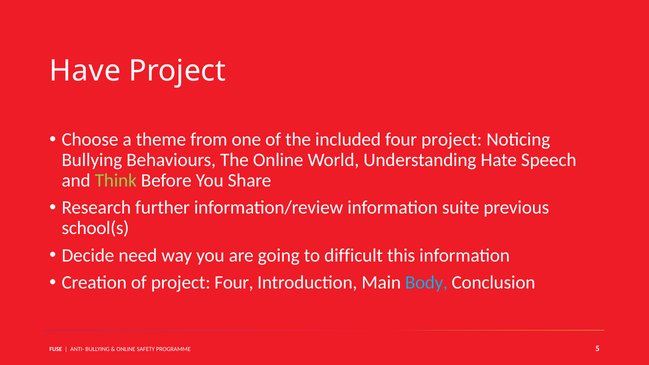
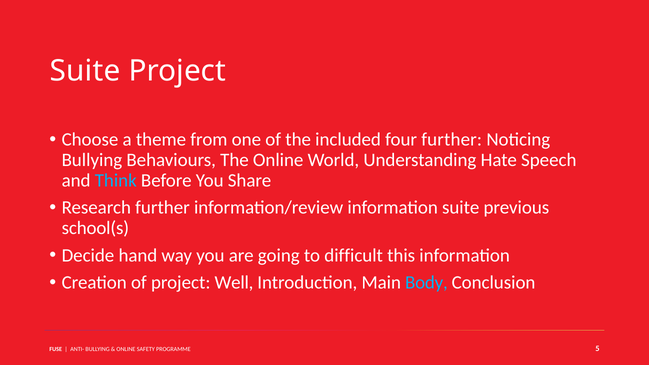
Have: Have -> Suite (85, 71)
four project: project -> further (452, 140)
Think colour: light green -> light blue (116, 180)
need: need -> hand (138, 255)
project Four: Four -> Well (234, 283)
